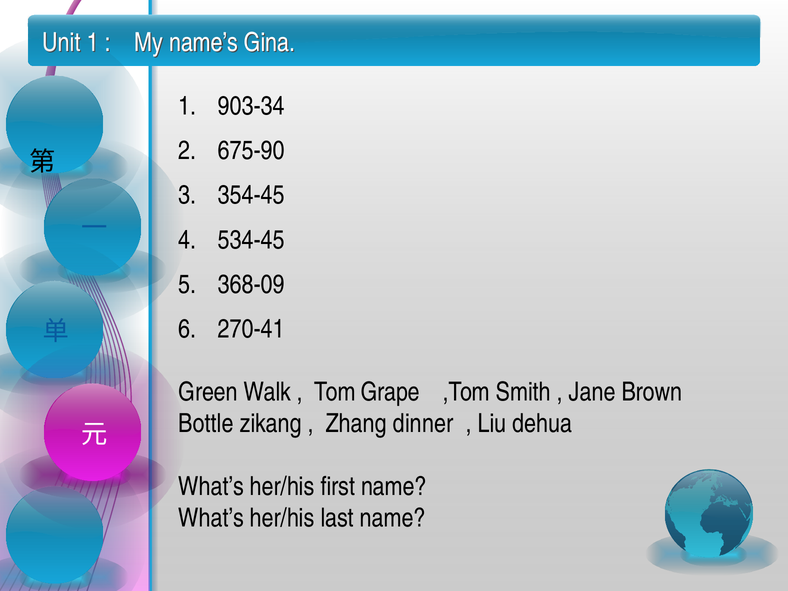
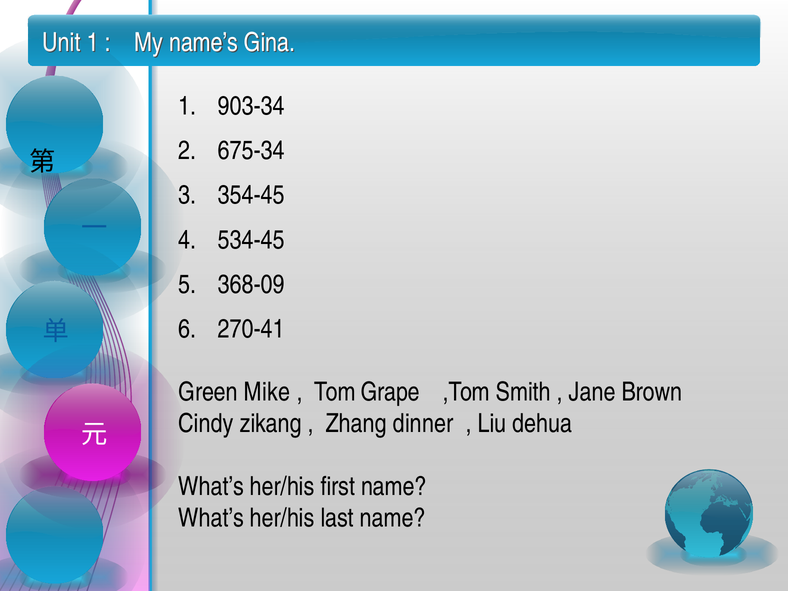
675-90: 675-90 -> 675-34 (251, 151)
Walk: Walk -> Mike (267, 392)
Bottle: Bottle -> Cindy (206, 424)
